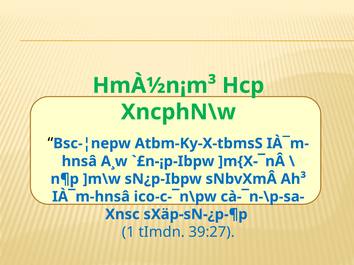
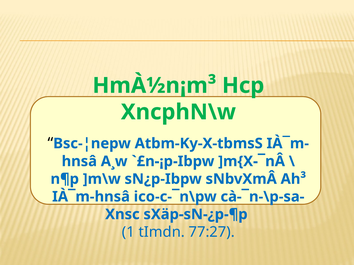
39:27: 39:27 -> 77:27 (212, 232)
